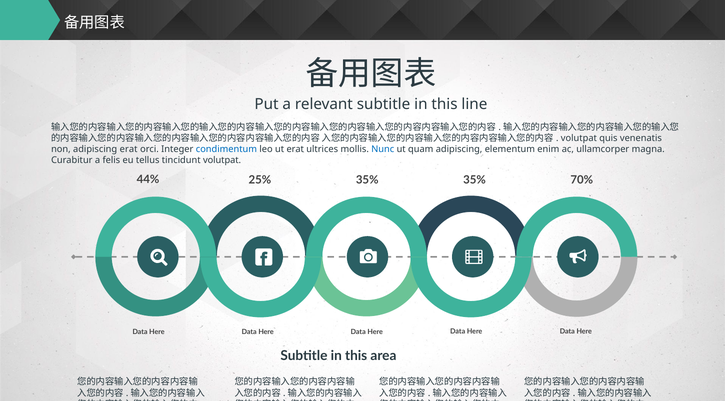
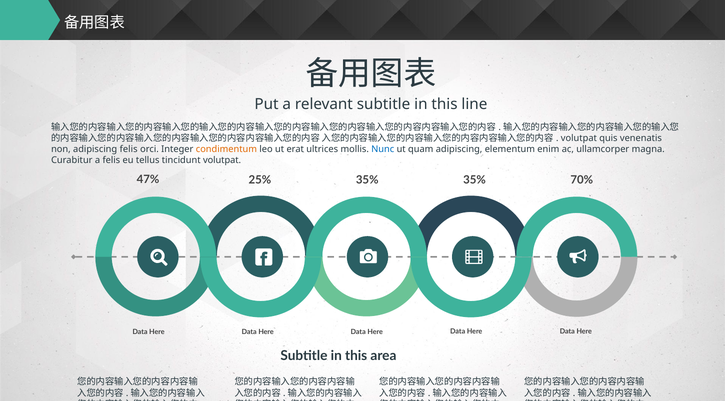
adipiscing erat: erat -> felis (129, 149)
condimentum colour: blue -> orange (226, 149)
44%: 44% -> 47% (148, 179)
